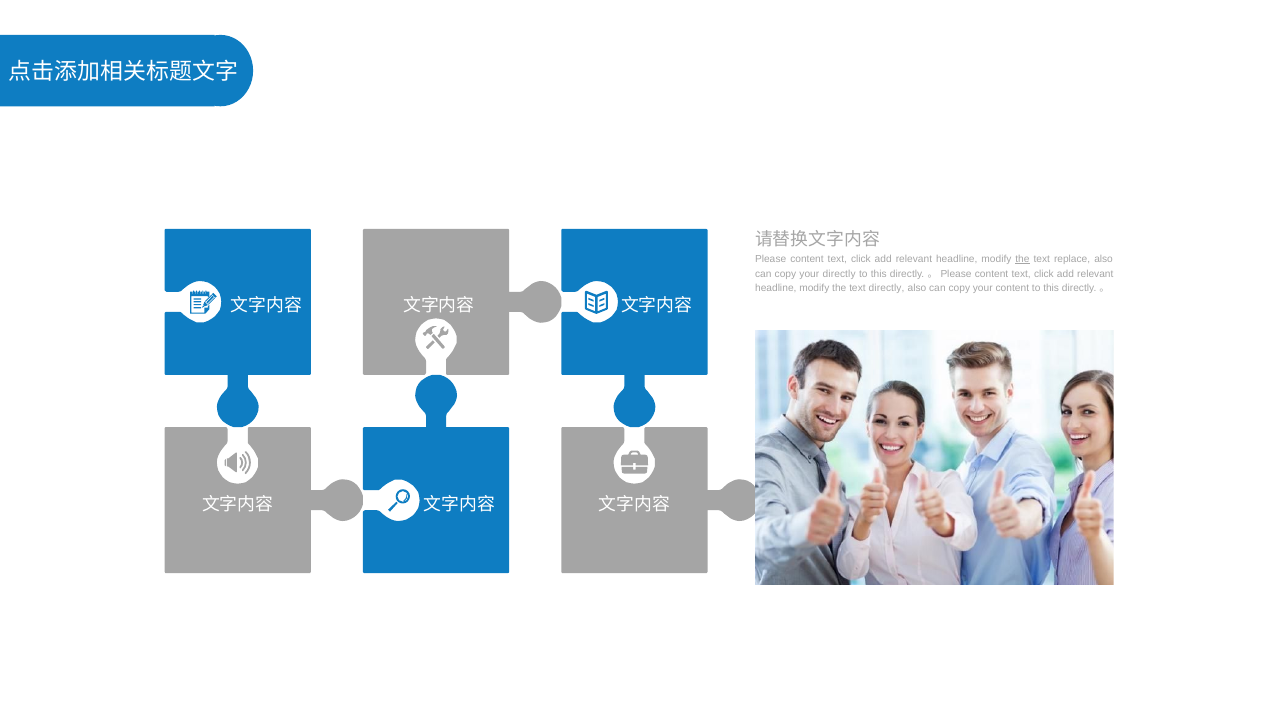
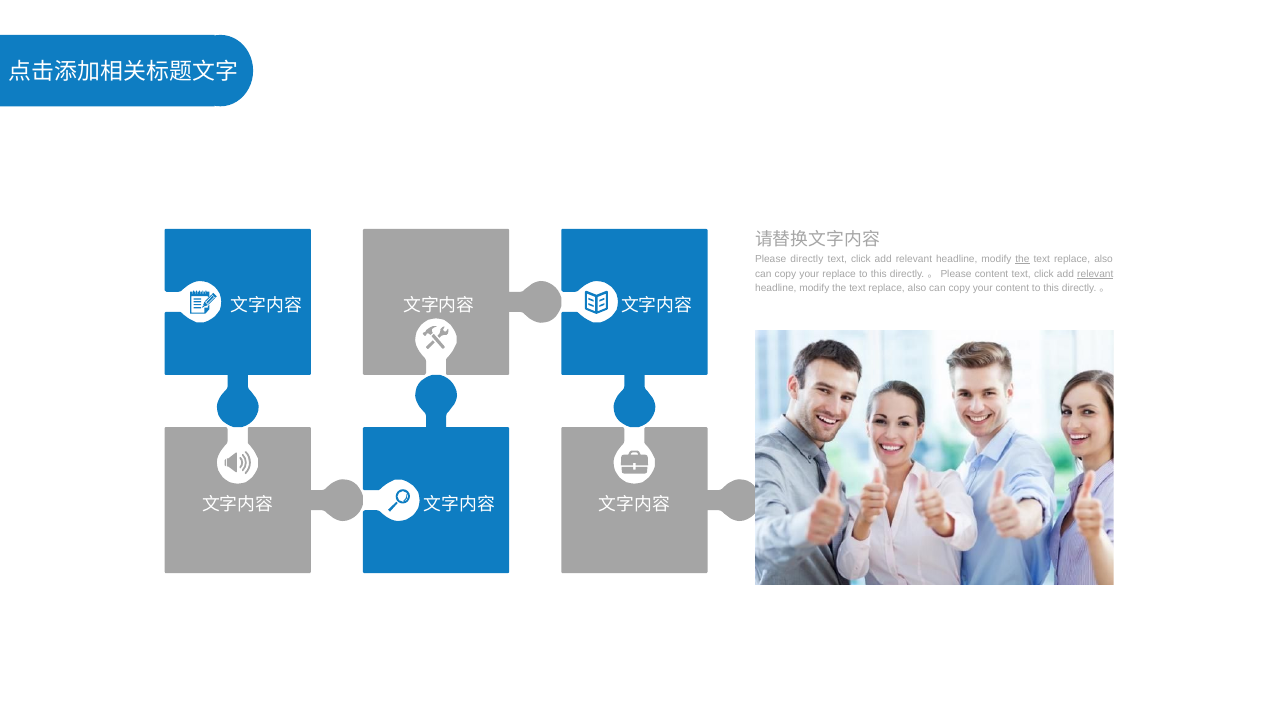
content: content -> directly (807, 259)
your directly: directly -> replace (839, 274)
relevant underline: none -> present (1095, 274)
directly: directly -> replace (887, 289)
